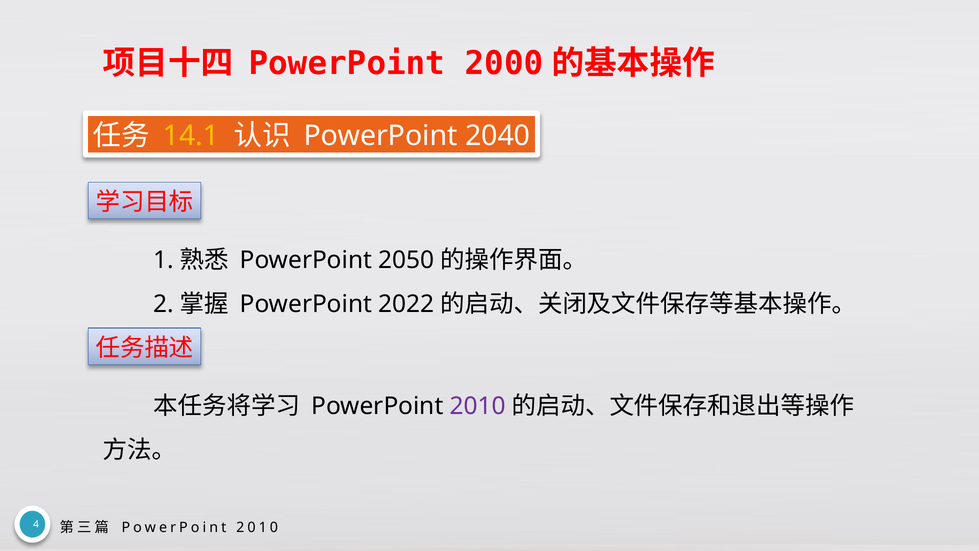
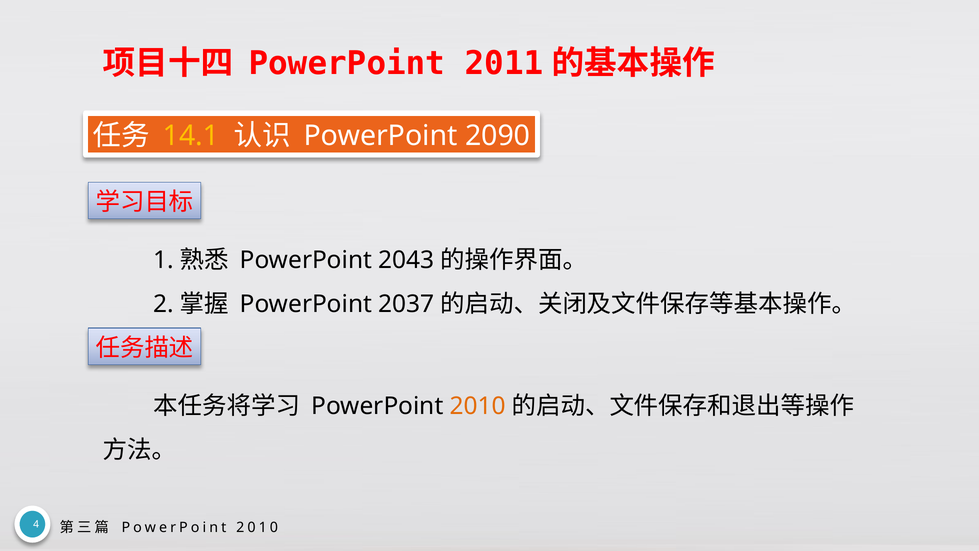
2000: 2000 -> 2011 (504, 63)
2040: 2040 -> 2090 (498, 136)
2050: 2050 -> 2043 (406, 260)
2022: 2022 -> 2037 (406, 304)
2010 colour: purple -> orange (478, 406)
